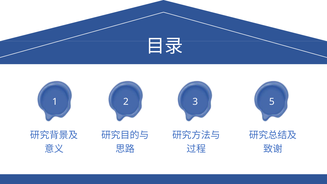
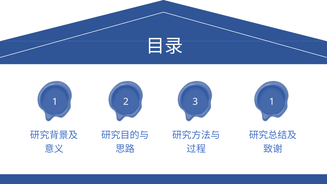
3 5: 5 -> 1 (272, 102)
